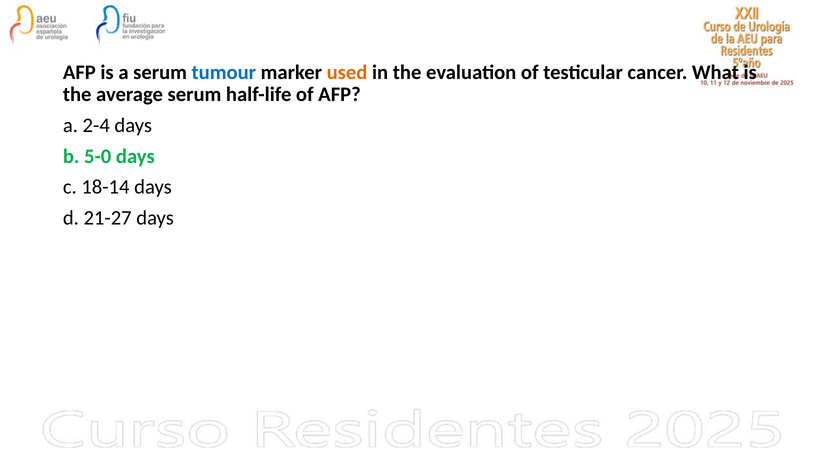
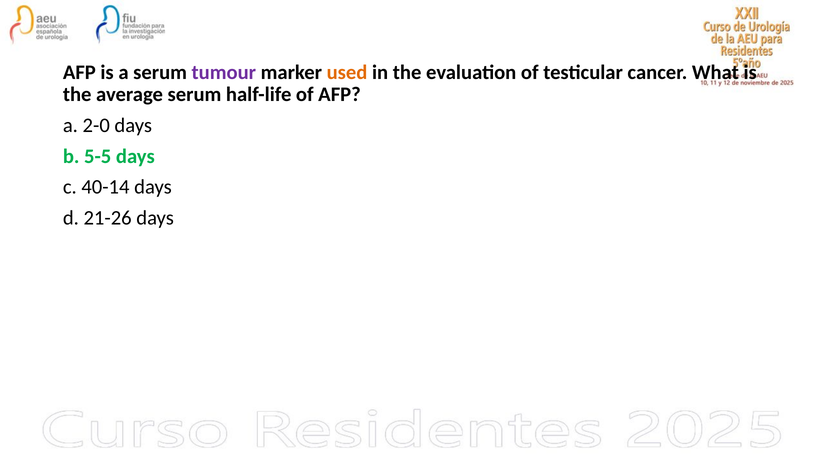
tumour colour: blue -> purple (224, 72)
2-4: 2-4 -> 2-0 (96, 125)
5-0: 5-0 -> 5-5 (98, 156)
18-14: 18-14 -> 40-14 (105, 187)
21-27: 21-27 -> 21-26 (108, 218)
